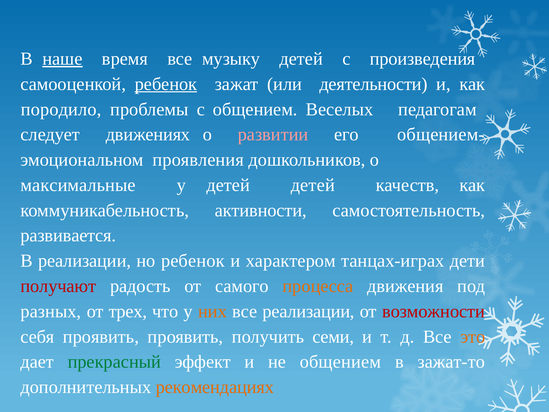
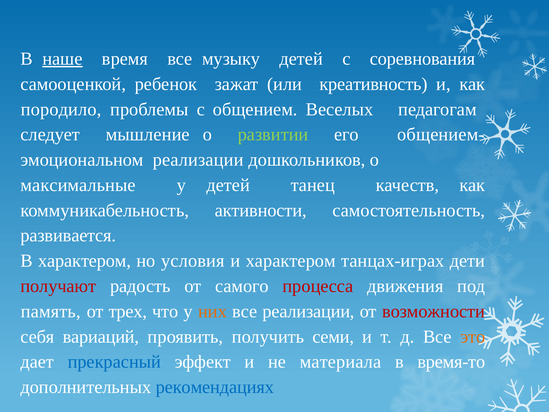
произведения: произведения -> соревнования (423, 59)
ребенок underline: present -> none (166, 84)
деятельности: деятельности -> креативность (374, 84)
движениях: движениях -> мышление (148, 134)
развитии colour: pink -> light green (273, 134)
эмоциональном проявления: проявления -> реализации (198, 160)
детей детей: детей -> танец (313, 185)
В реализации: реализации -> характером (85, 261)
но ребенок: ребенок -> условия (193, 261)
процесса colour: orange -> red (318, 286)
разных: разных -> память (51, 311)
себя проявить: проявить -> вариаций (101, 336)
прекрасный colour: green -> blue (114, 362)
не общением: общением -> материала (340, 362)
зажат-то: зажат-то -> время-то (451, 362)
рекомендациях colour: orange -> blue (215, 387)
